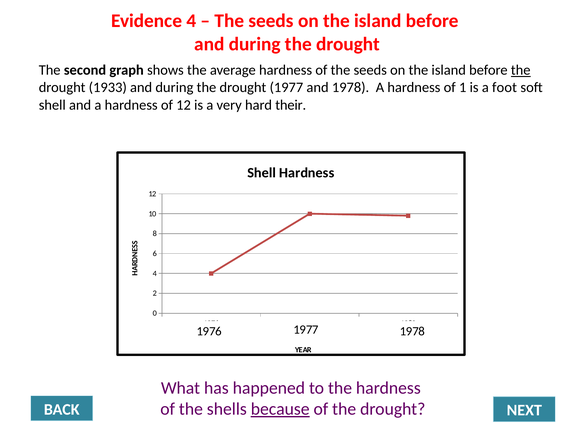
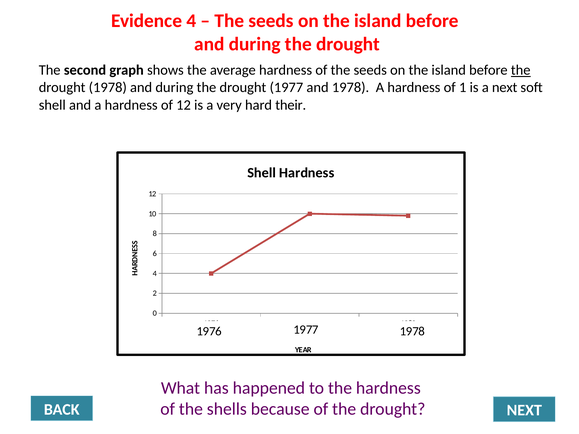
drought 1933: 1933 -> 1978 (108, 88)
a foot: foot -> next (505, 88)
because underline: present -> none (280, 409)
